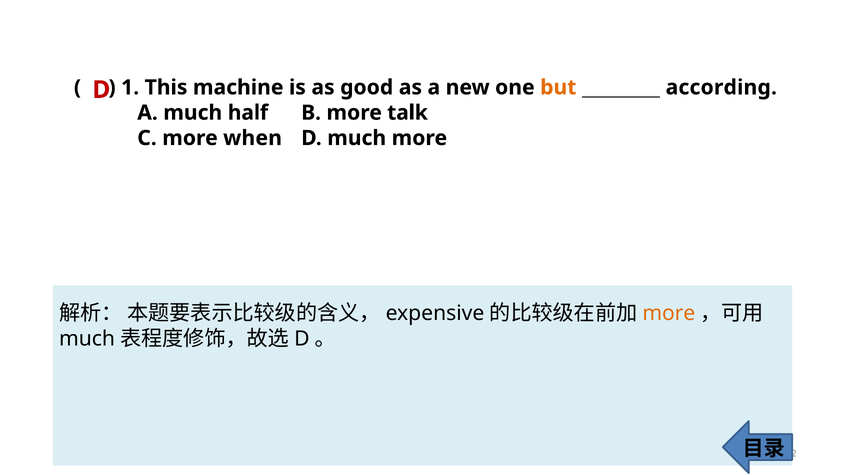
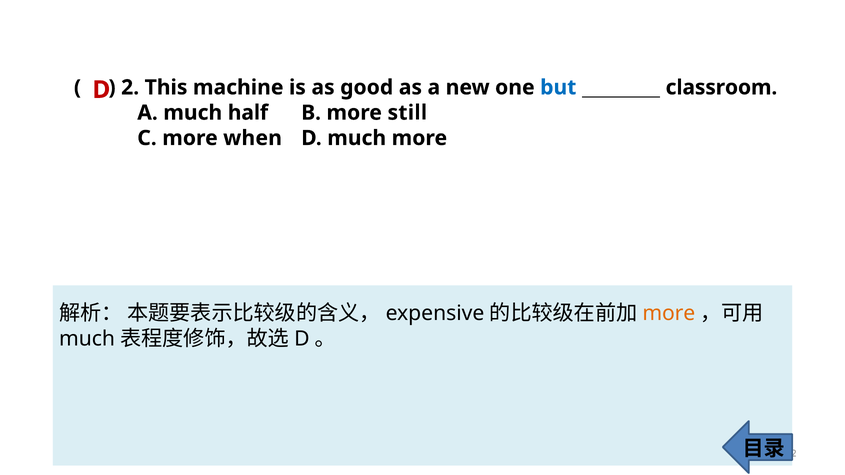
1: 1 -> 2 (130, 87)
but colour: orange -> blue (558, 87)
according: according -> classroom (721, 87)
talk: talk -> still (407, 113)
